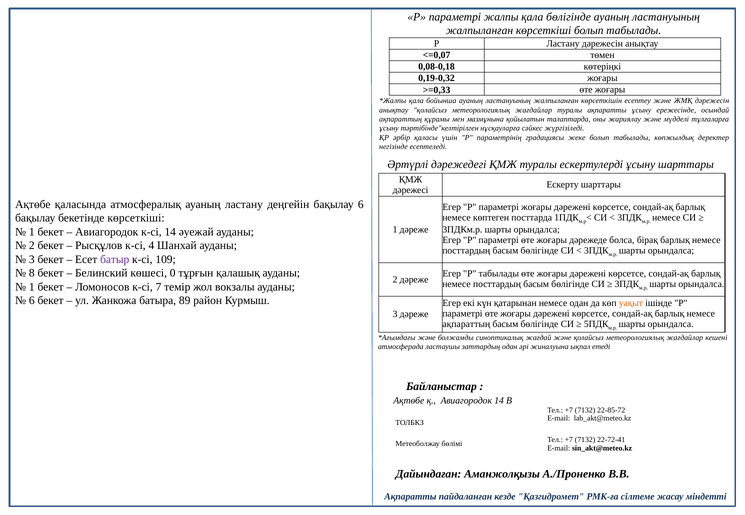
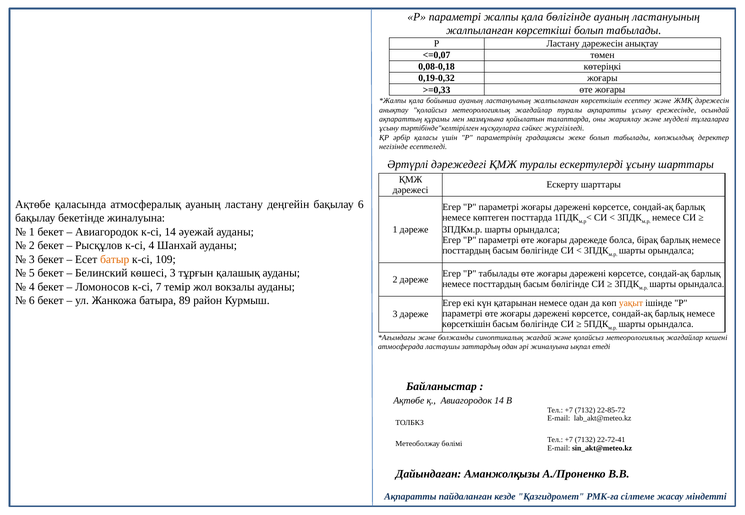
бекетінде көрсеткіші: көрсеткіші -> жиналуына (136, 218)
батыр colour: purple -> orange (115, 260)
8: 8 -> 5 (32, 273)
көшесі 0: 0 -> 3 (173, 273)
1: 1 -> 4 (32, 287)
ақпараттың: ақпараттың -> көрсеткішін (466, 324)
